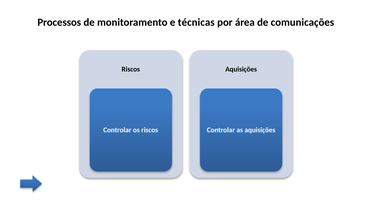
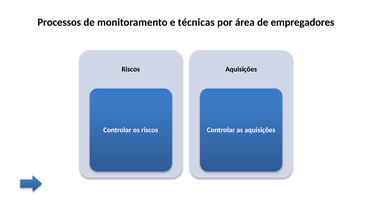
comunicações: comunicações -> empregadores (303, 22)
